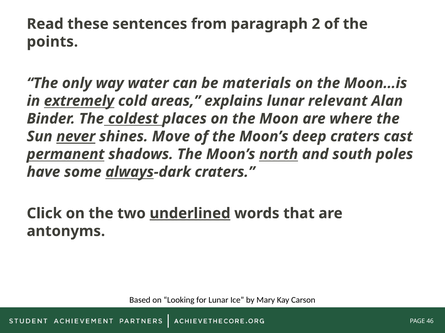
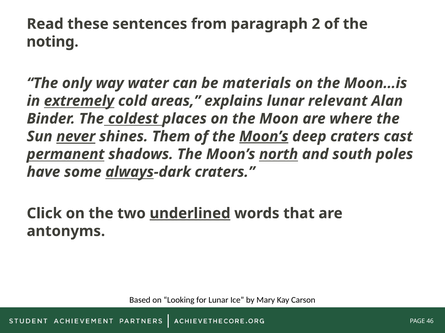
points: points -> noting (52, 42)
Move: Move -> Them (171, 137)
Moon’s underline: none -> present (264, 137)
